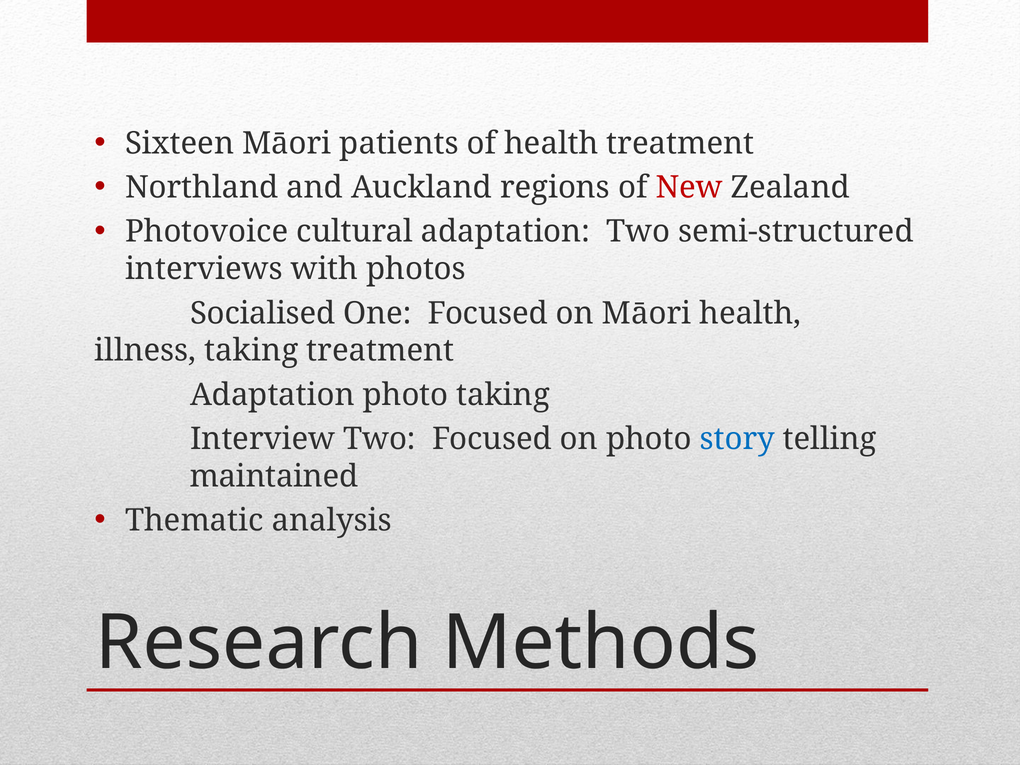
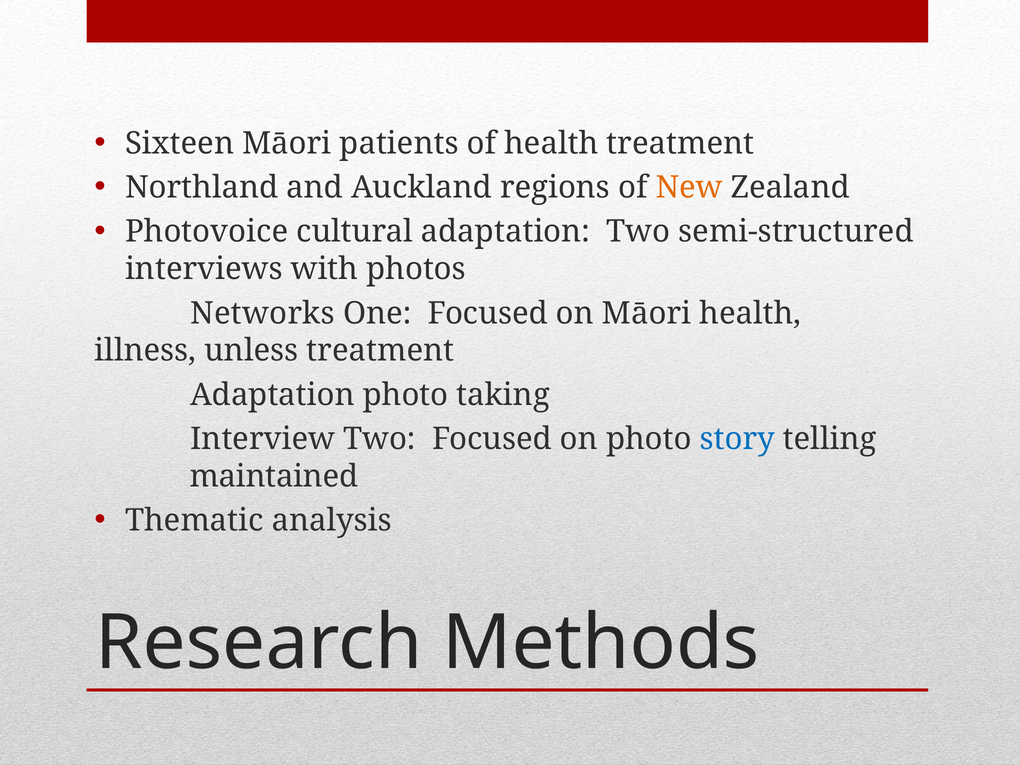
New colour: red -> orange (689, 188)
Socialised: Socialised -> Networks (263, 313)
illness taking: taking -> unless (251, 351)
